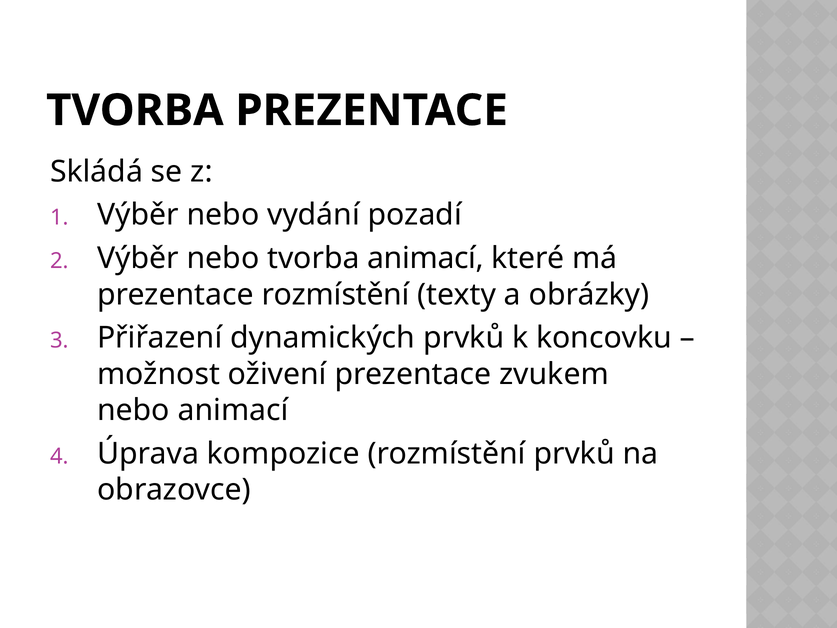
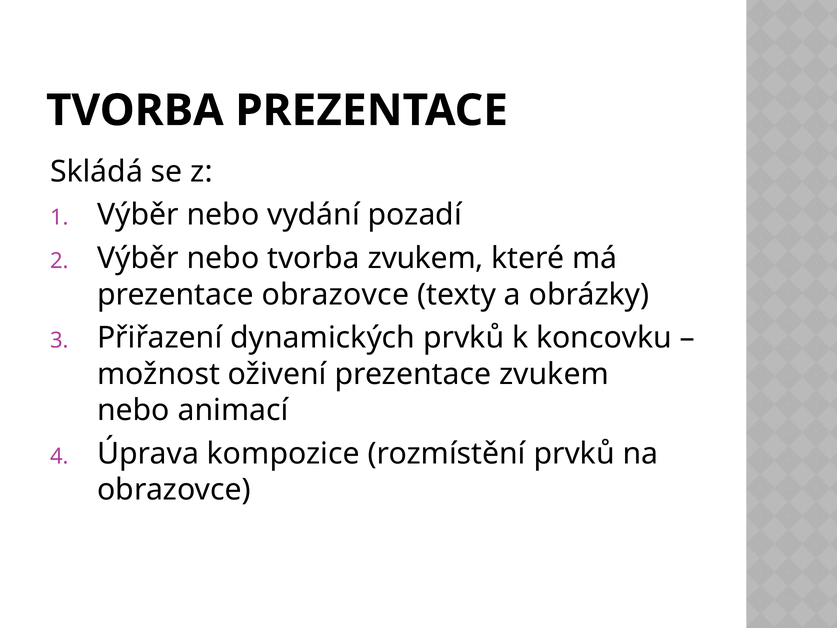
tvorba animací: animací -> zvukem (426, 258)
prezentace rozmístění: rozmístění -> obrazovce (335, 294)
